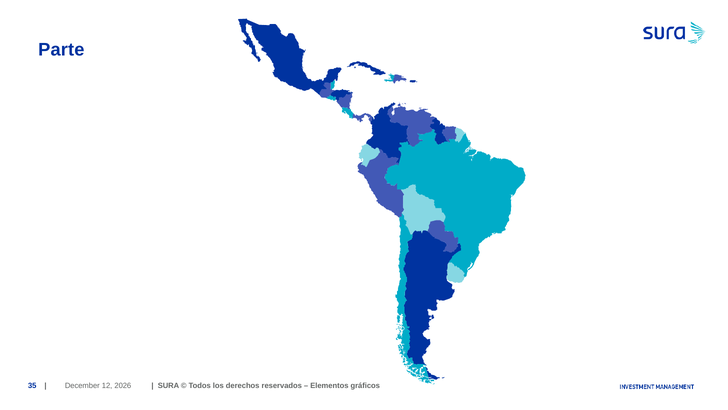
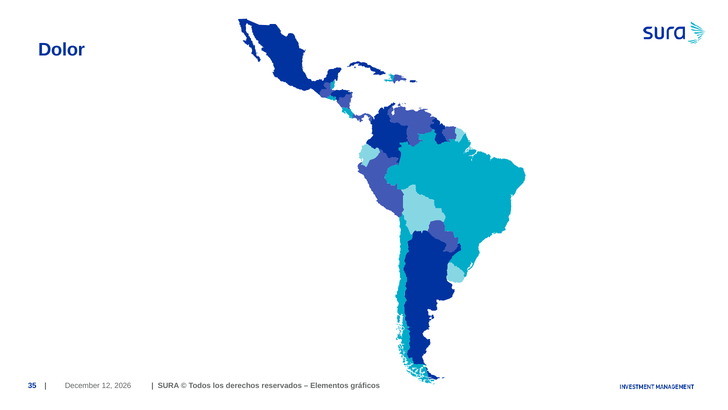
Parte: Parte -> Dolor (62, 50)
